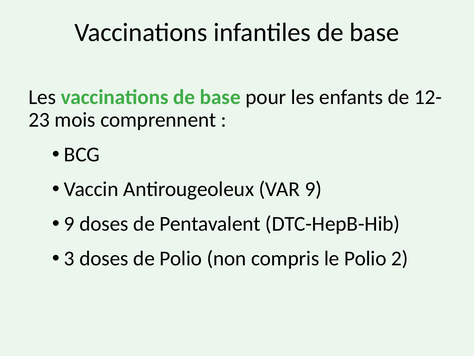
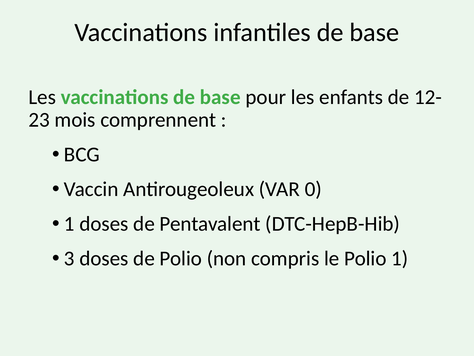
VAR 9: 9 -> 0 (313, 189)
9: 9 -> 1 (69, 224)
Polio 2: 2 -> 1 (400, 258)
